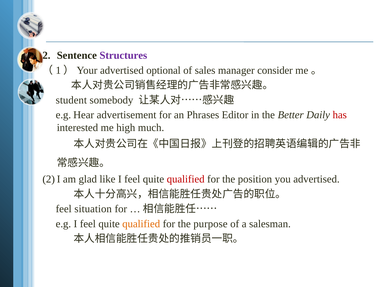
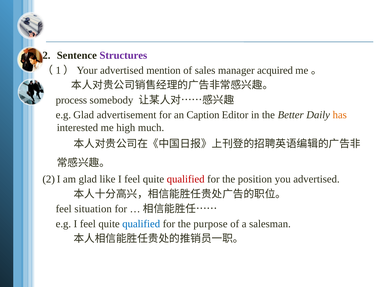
optional: optional -> mention (164, 70)
consider: consider -> acquired (275, 70)
student: student -> process (71, 100)
e.g Hear: Hear -> Glad (84, 115)
Phrases: Phrases -> Caption (203, 115)
has colour: red -> orange (340, 115)
qualified colour: orange -> blue (141, 223)
